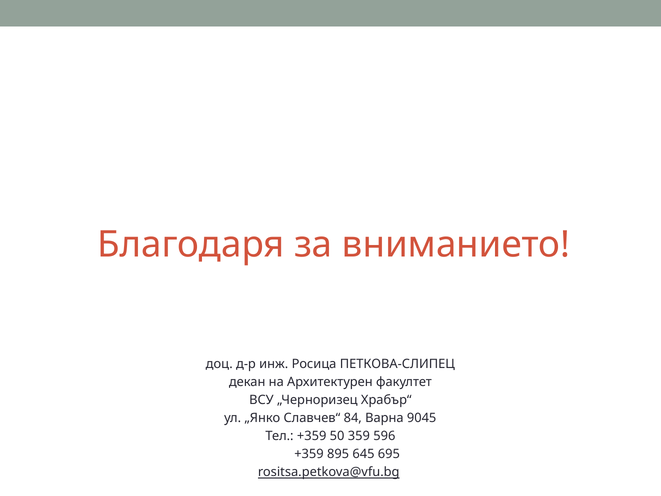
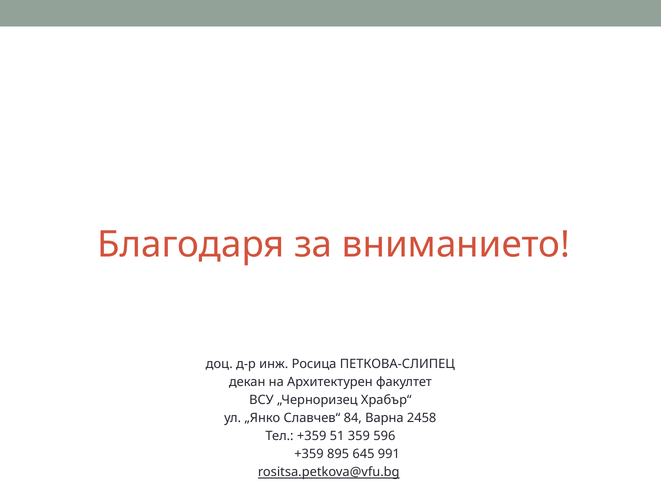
9045: 9045 -> 2458 (422, 418)
50: 50 -> 51 (337, 436)
695: 695 -> 991 (389, 454)
